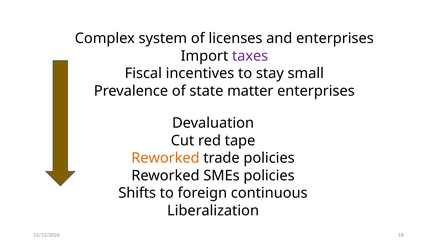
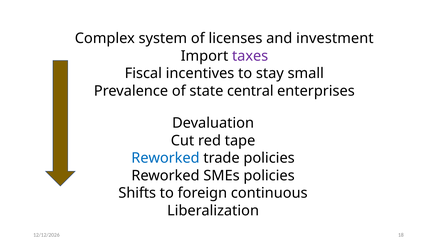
and enterprises: enterprises -> investment (335, 38)
matter: matter -> central (250, 91)
Reworked colour: orange -> blue (165, 158)
